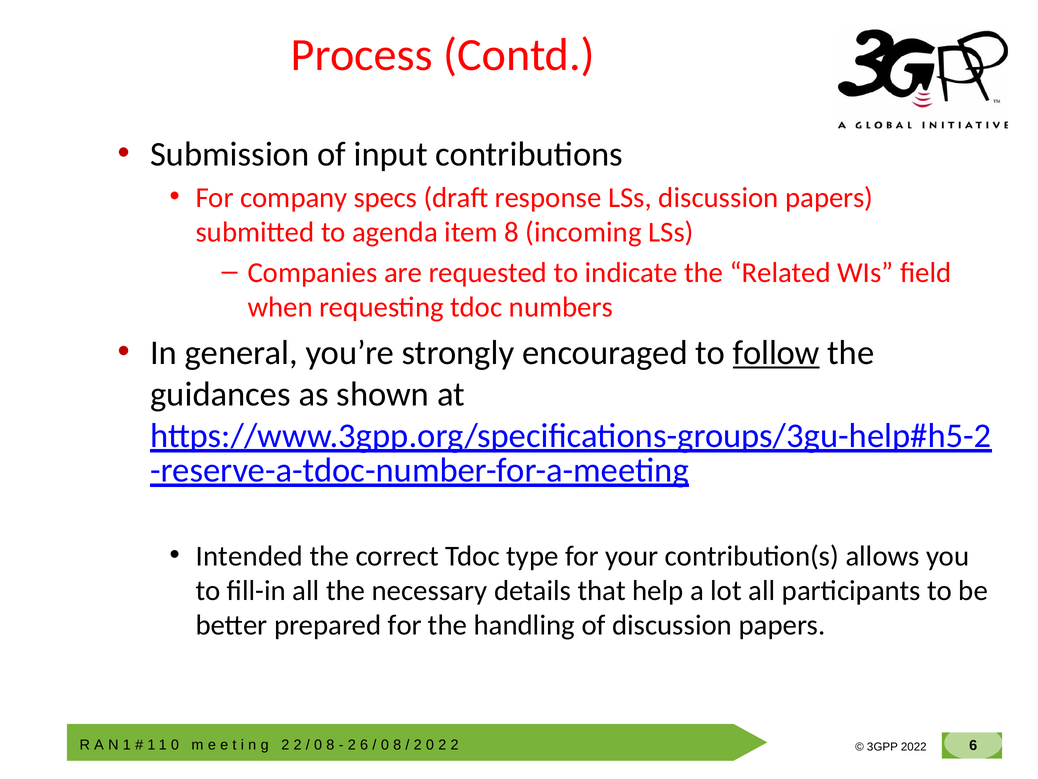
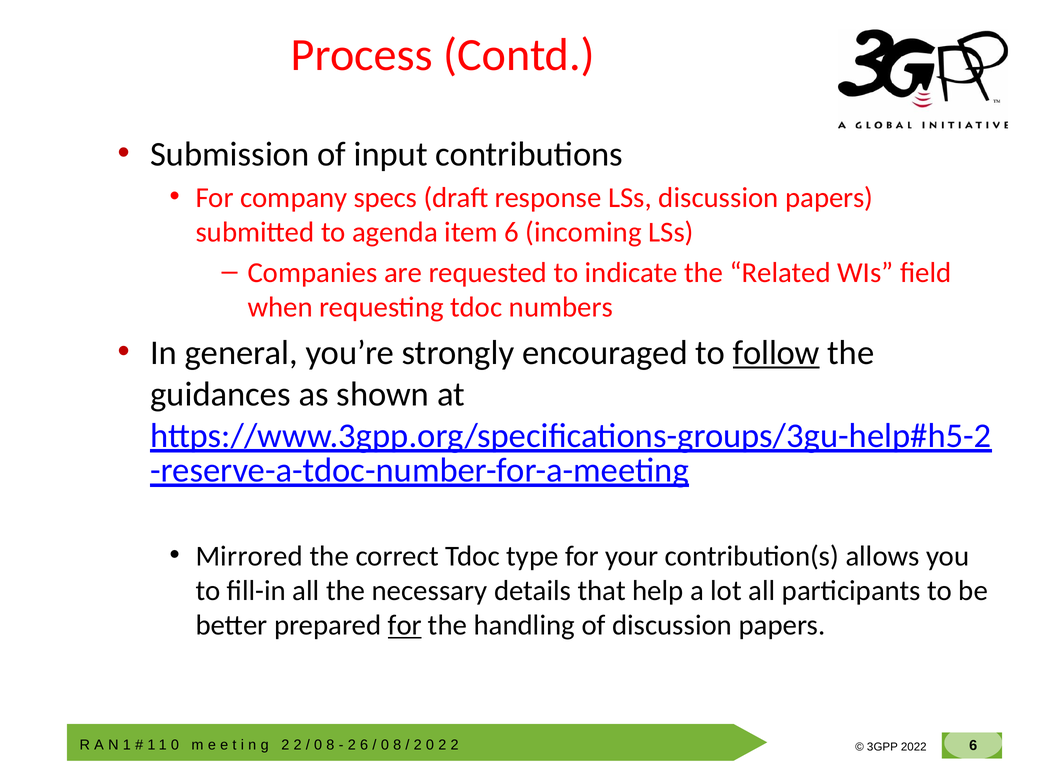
item 8: 8 -> 6 (512, 232)
Intended: Intended -> Mirrored (249, 556)
for underline: none -> present (405, 625)
